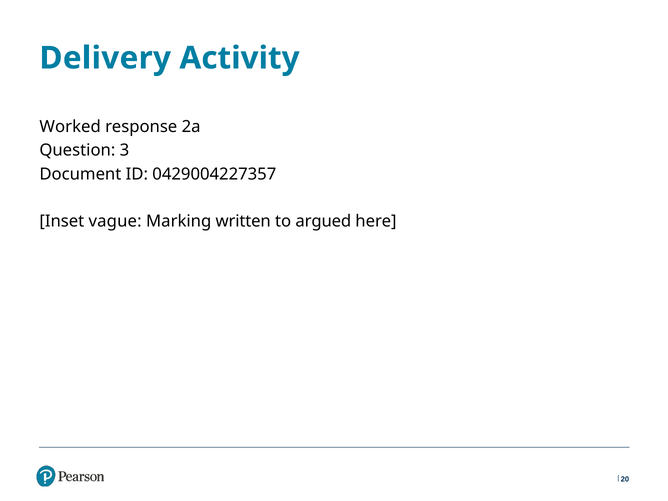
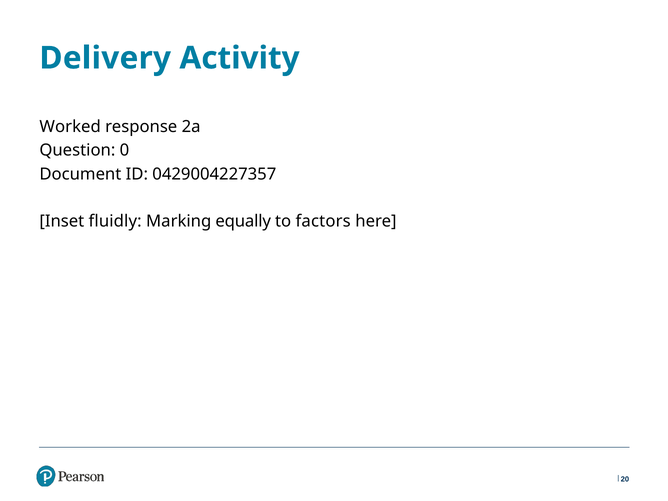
3: 3 -> 0 (124, 150)
vague: vague -> fluidly (115, 221)
written: written -> equally (243, 221)
argued: argued -> factors (323, 221)
